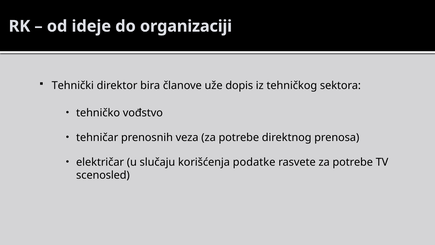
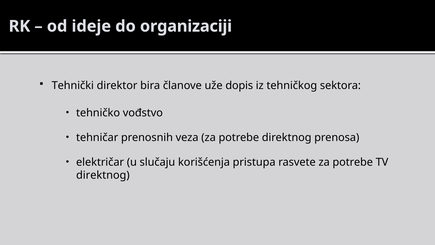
podatke: podatke -> pristupa (254, 162)
scenosled: scenosled -> direktnog (103, 175)
